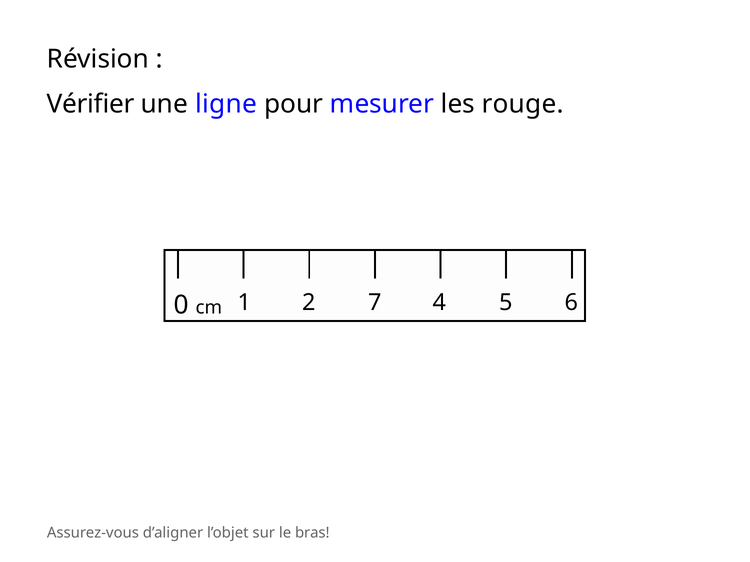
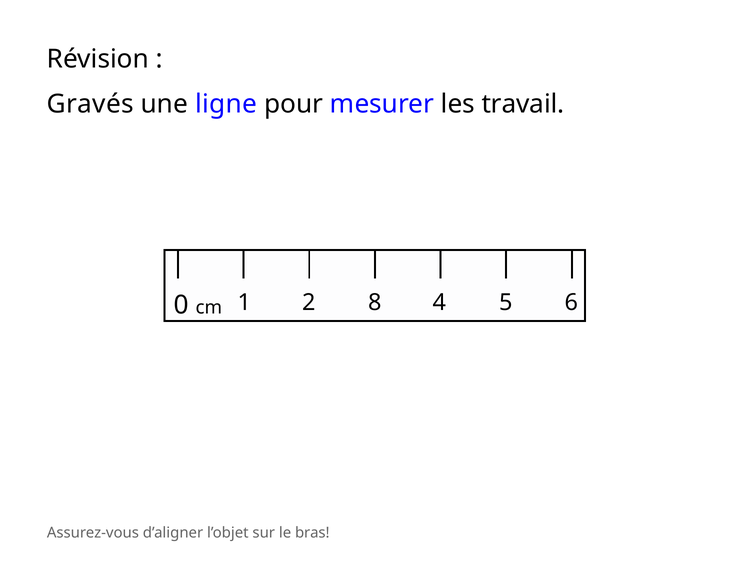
Vérifier: Vérifier -> Gravés (90, 104)
rouge: rouge -> travail (523, 104)
7: 7 -> 8 (375, 303)
